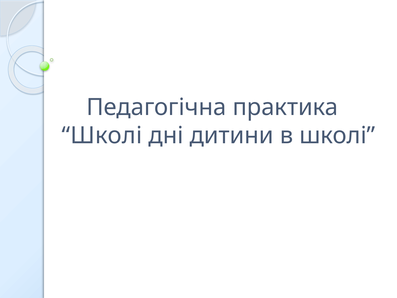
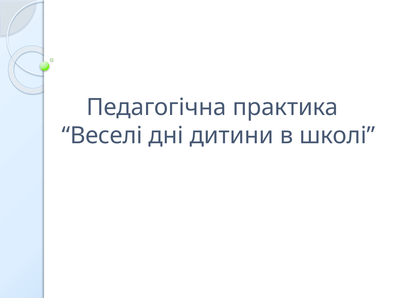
Школі: Школі -> Веселі (102, 136)
